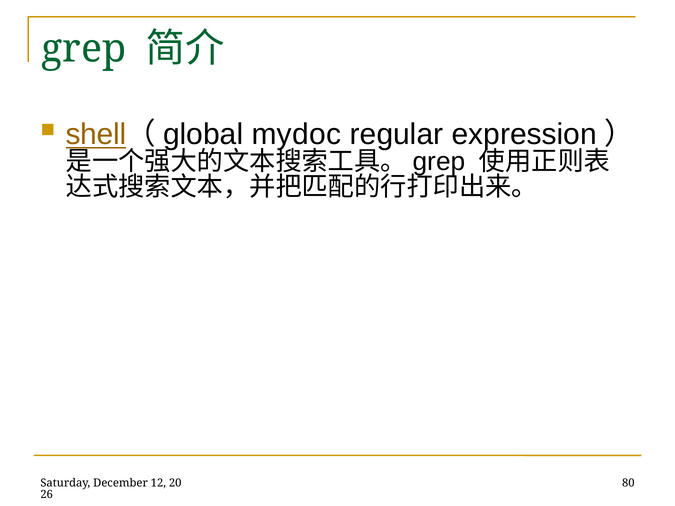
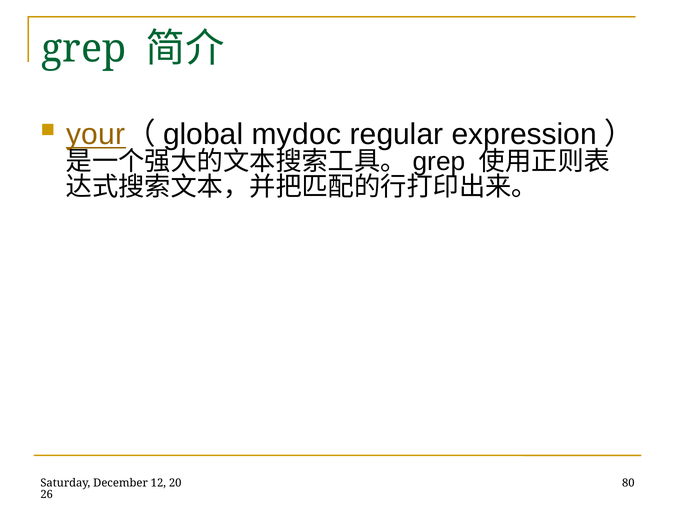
shell: shell -> your (96, 135)
